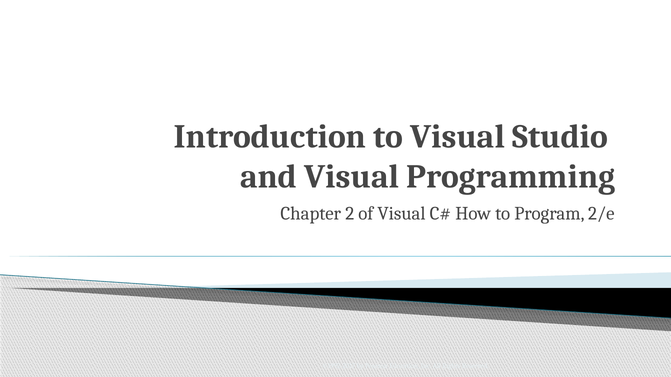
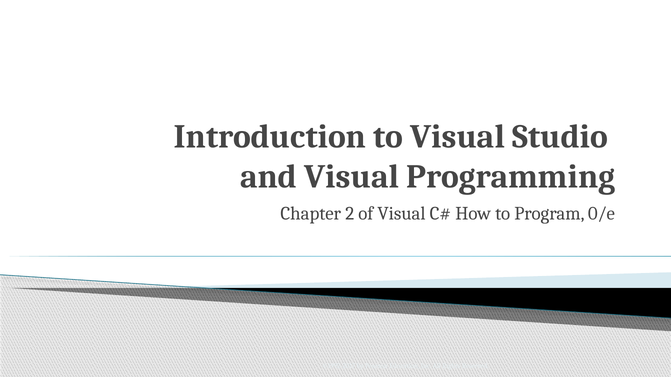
2/e: 2/e -> 0/e (601, 214)
